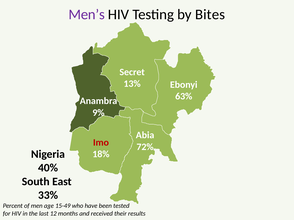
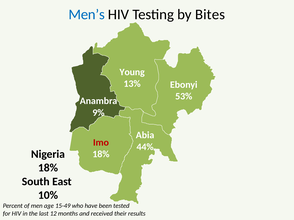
Men’s colour: purple -> blue (87, 15)
Secret: Secret -> Young (132, 72)
63%: 63% -> 53% (184, 97)
72%: 72% -> 44% (145, 147)
40%: 40% -> 18% (48, 168)
33%: 33% -> 10% (48, 196)
